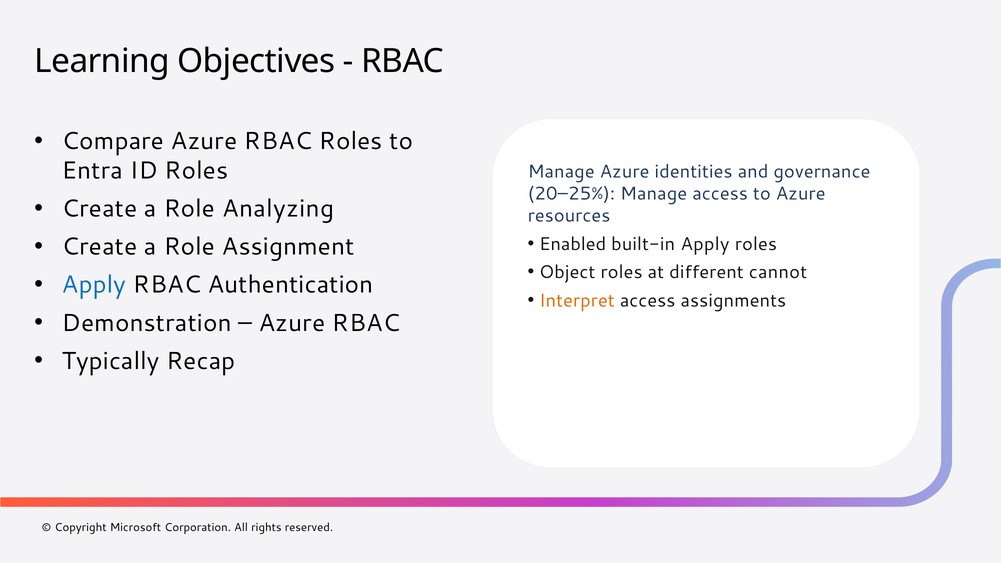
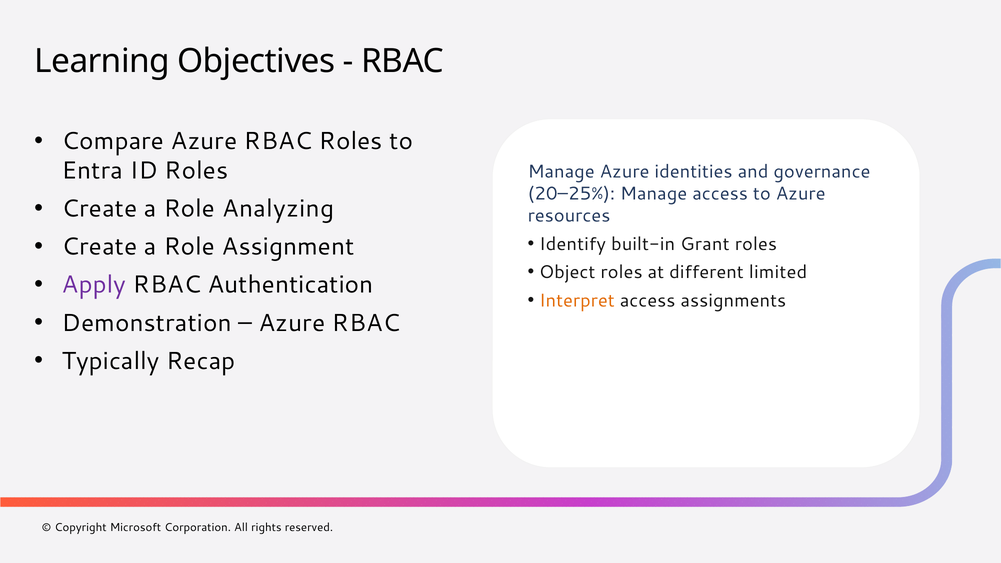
Enabled: Enabled -> Identify (573, 244)
built-in Apply: Apply -> Grant (705, 244)
cannot: cannot -> limited (778, 272)
Apply colour: blue -> purple (94, 285)
